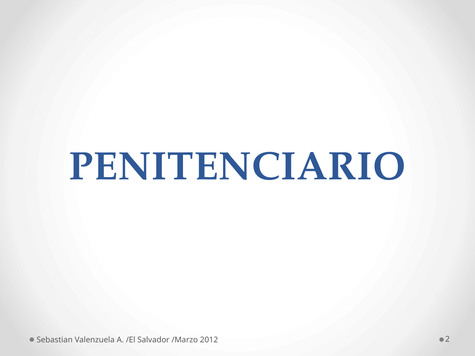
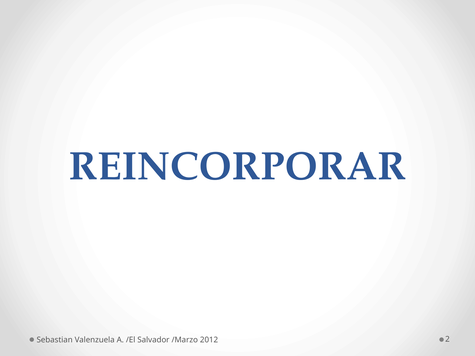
PENITENCIARIO: PENITENCIARIO -> REINCORPORAR (237, 167)
